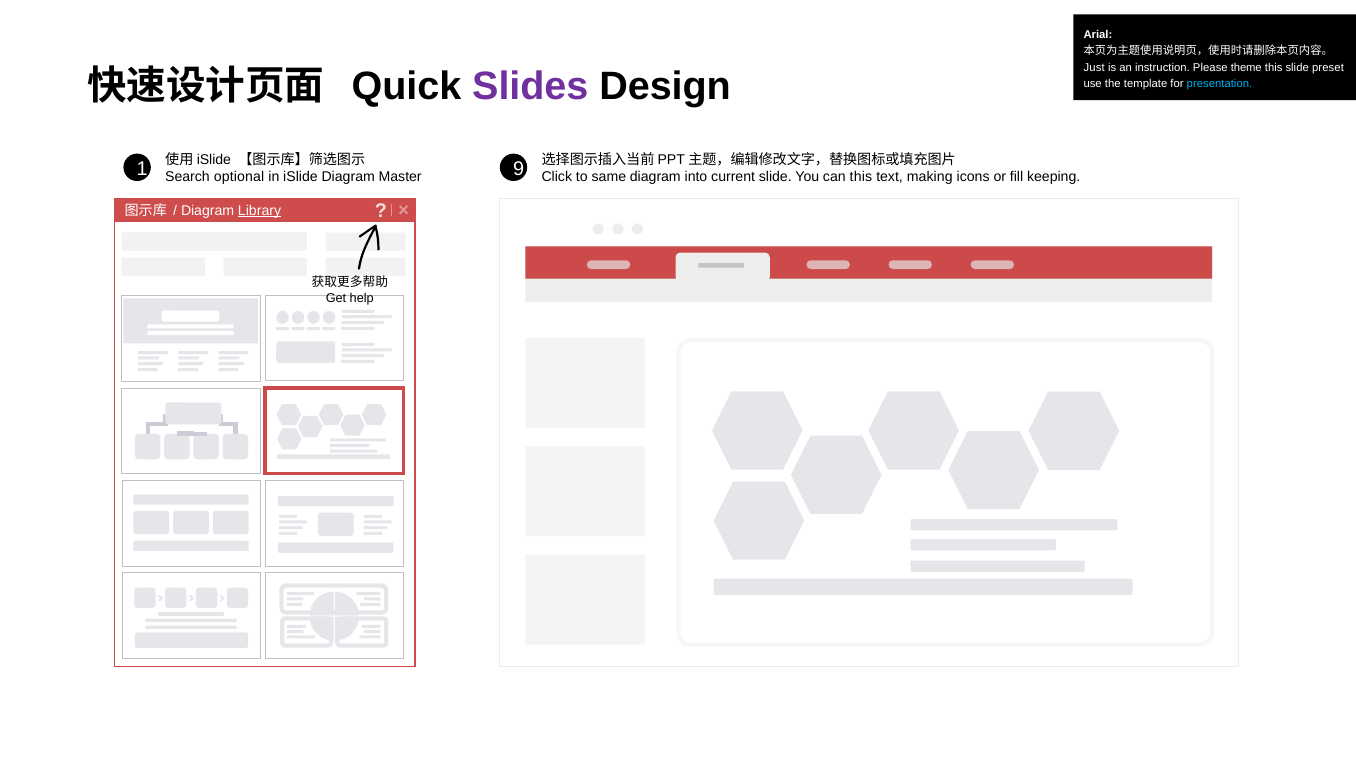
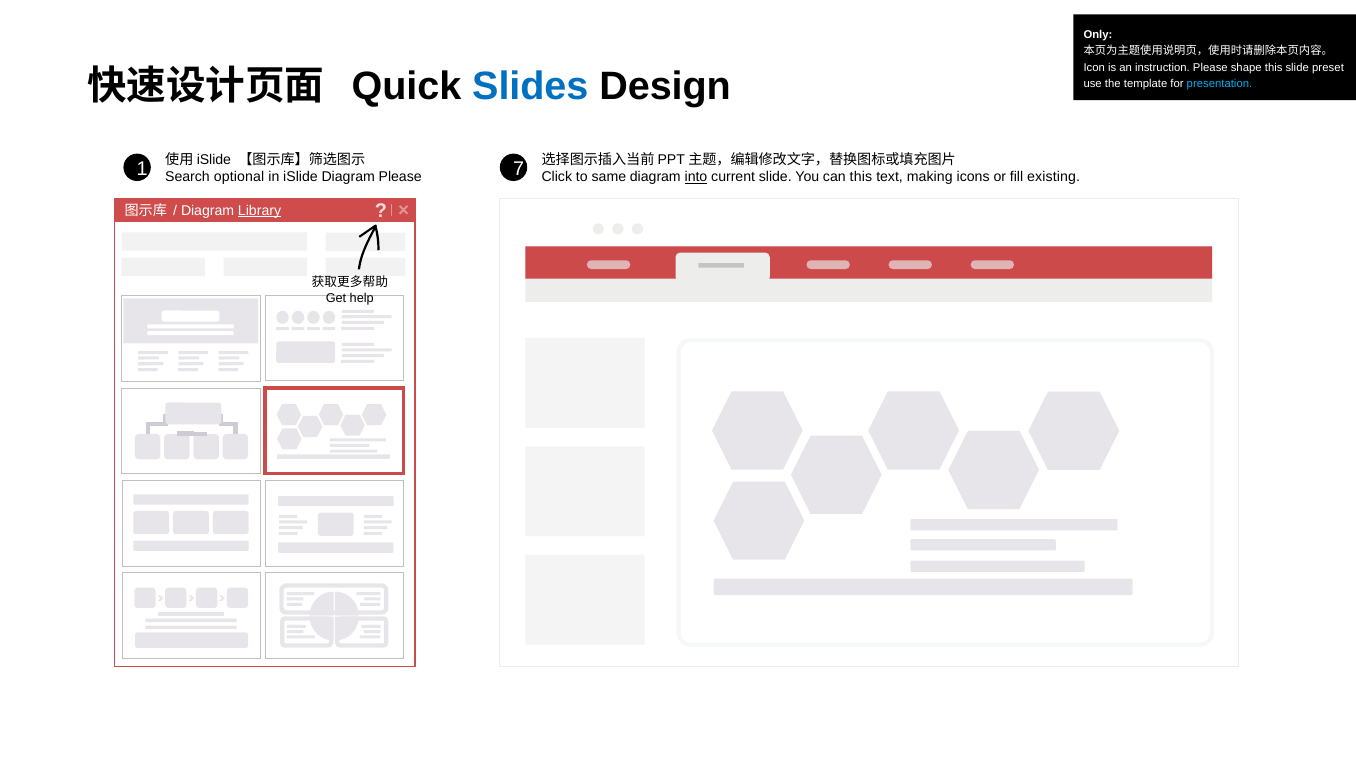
Arial: Arial -> Only (1098, 35)
Just: Just -> Icon (1094, 67)
theme: theme -> shape (1246, 67)
Slides colour: purple -> blue (530, 86)
9: 9 -> 7 (519, 169)
Diagram Master: Master -> Please (400, 177)
into underline: none -> present (696, 177)
keeping: keeping -> existing (1054, 177)
